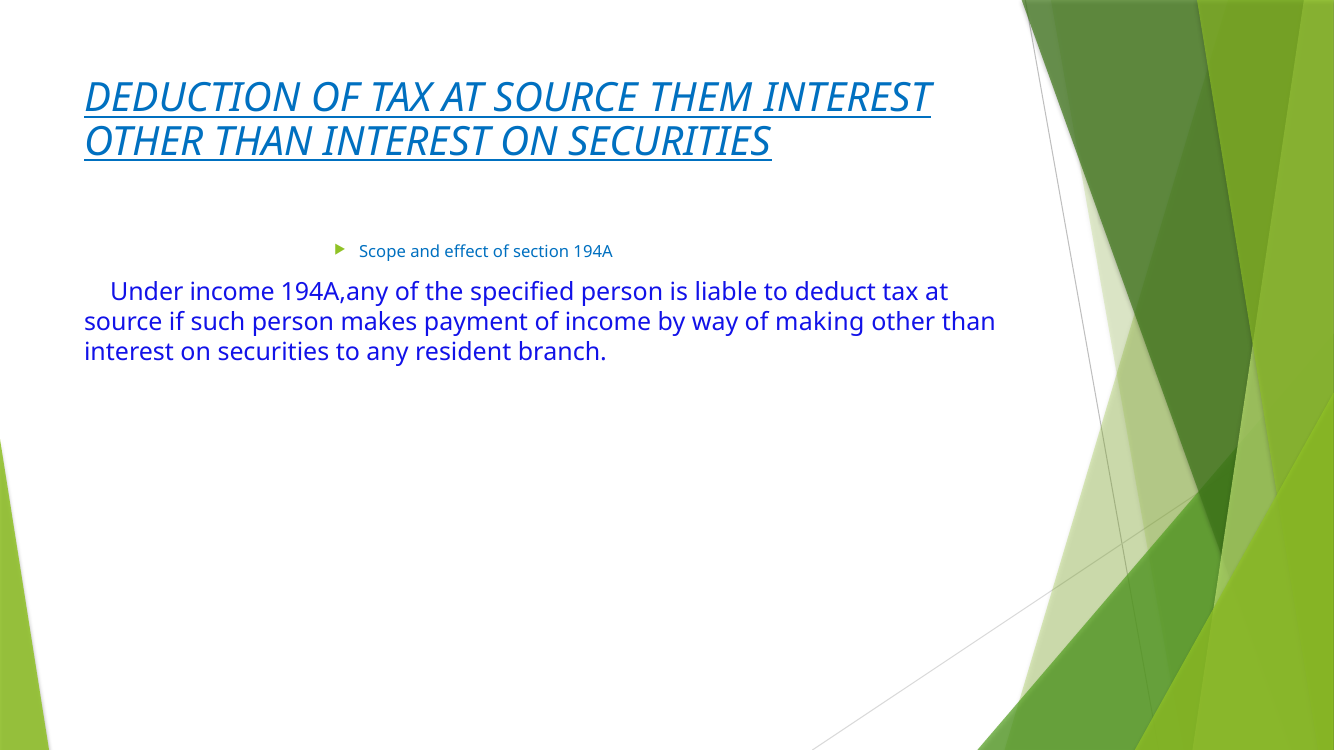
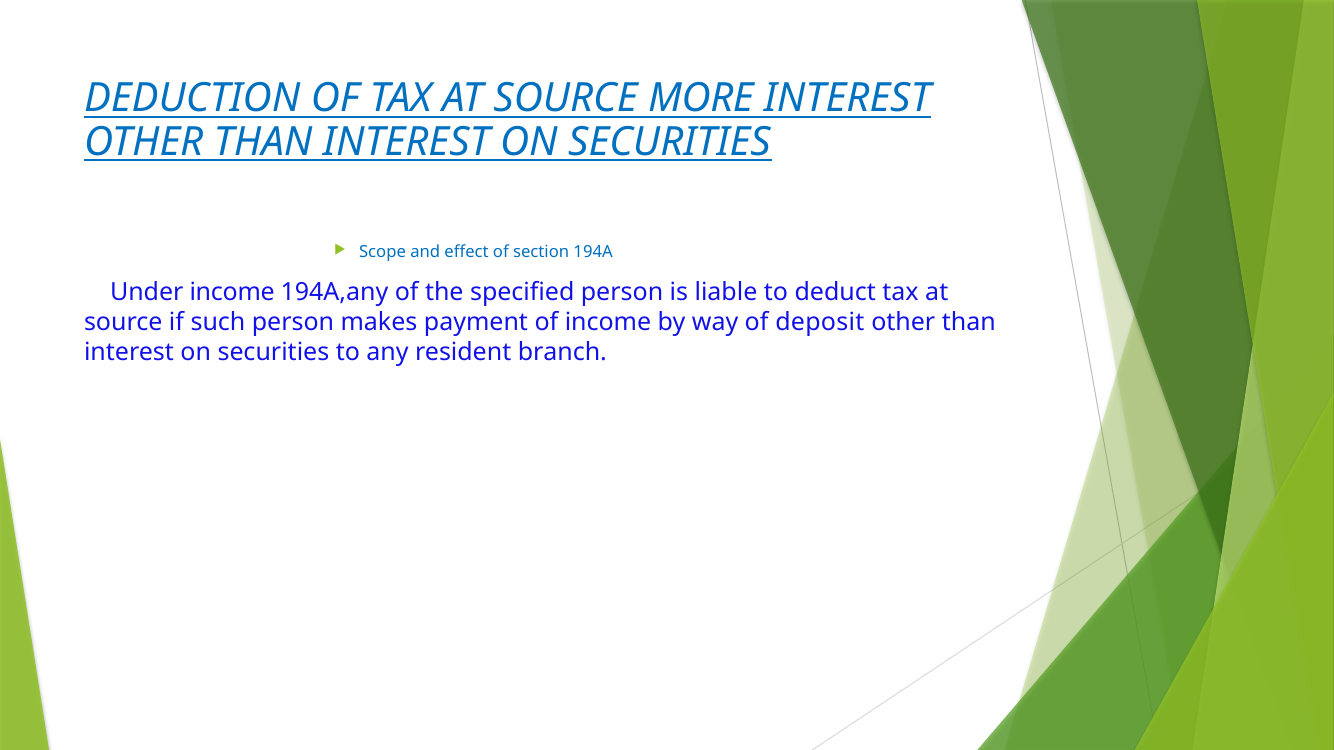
THEM: THEM -> MORE (701, 99)
making: making -> deposit (820, 322)
